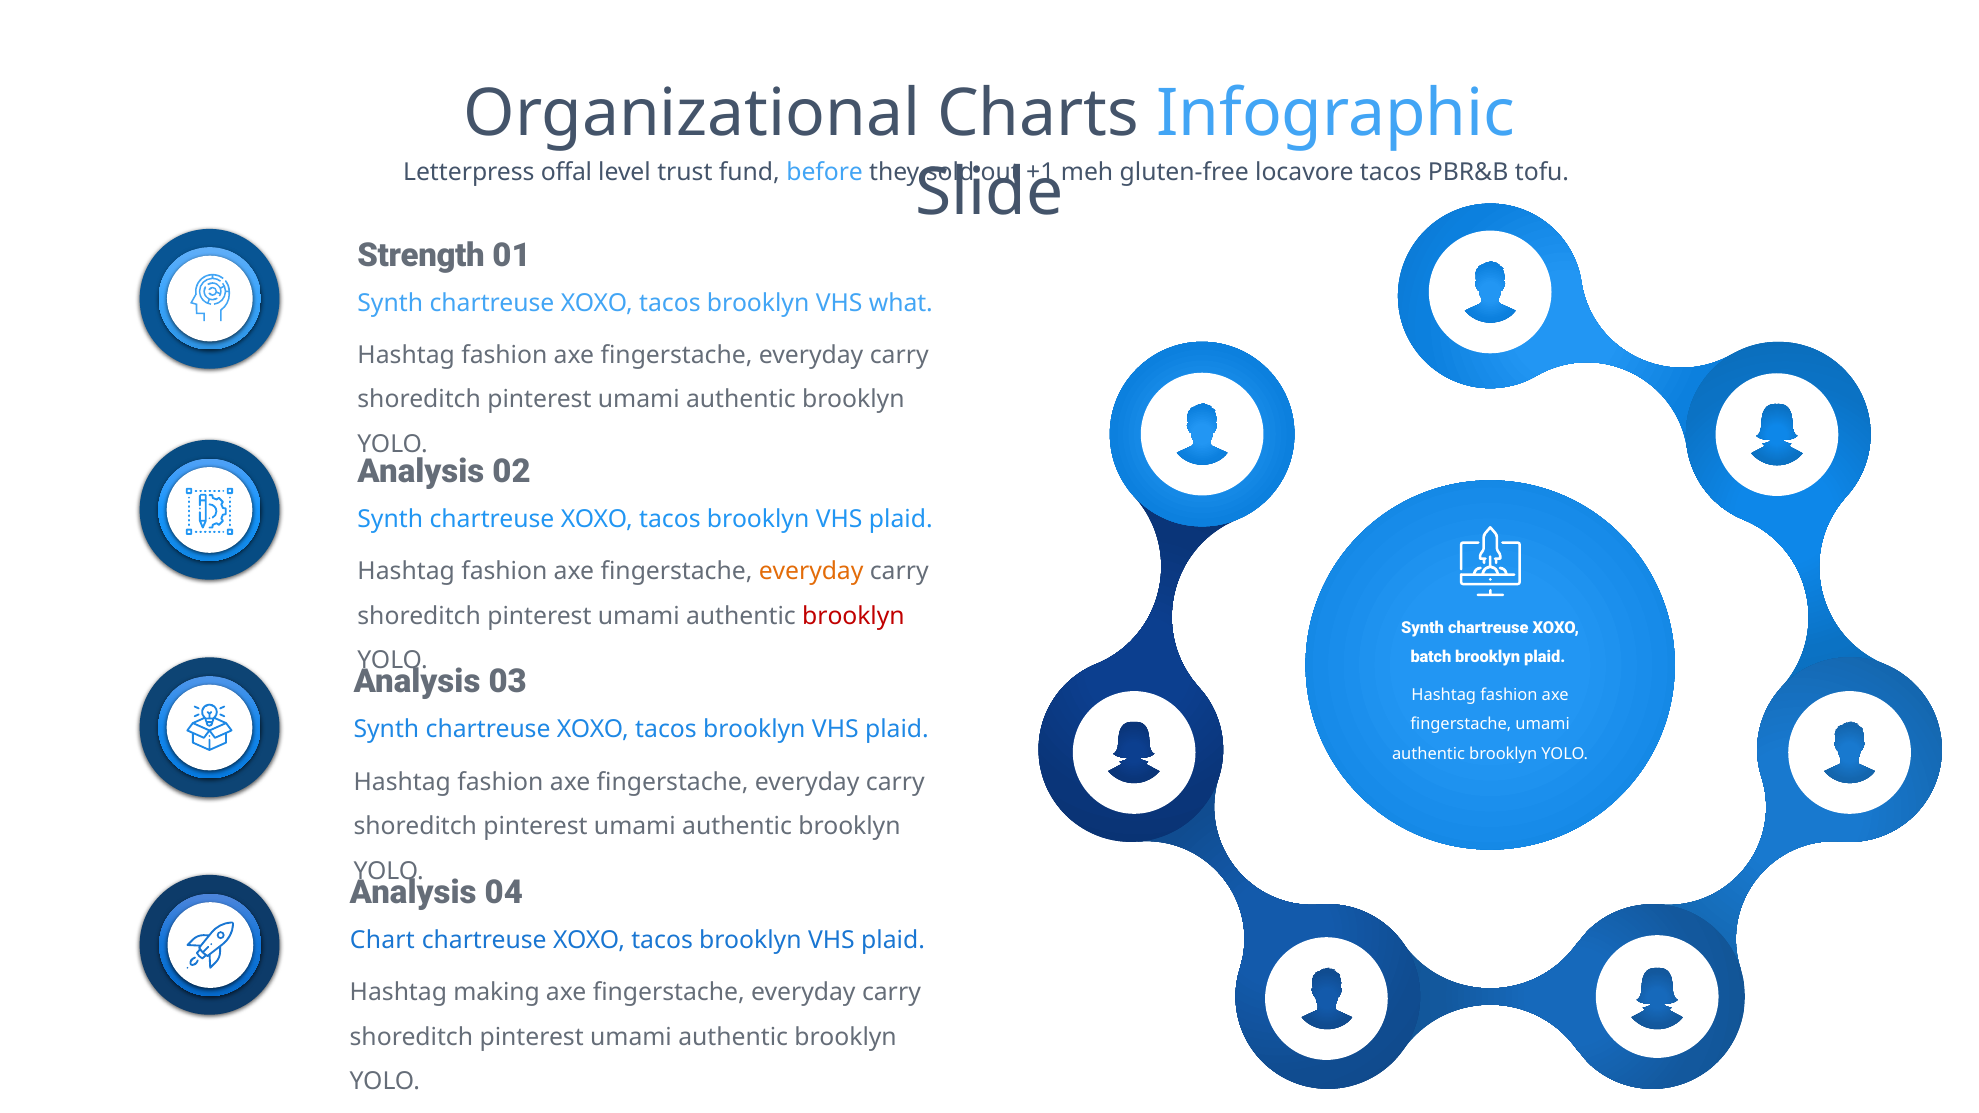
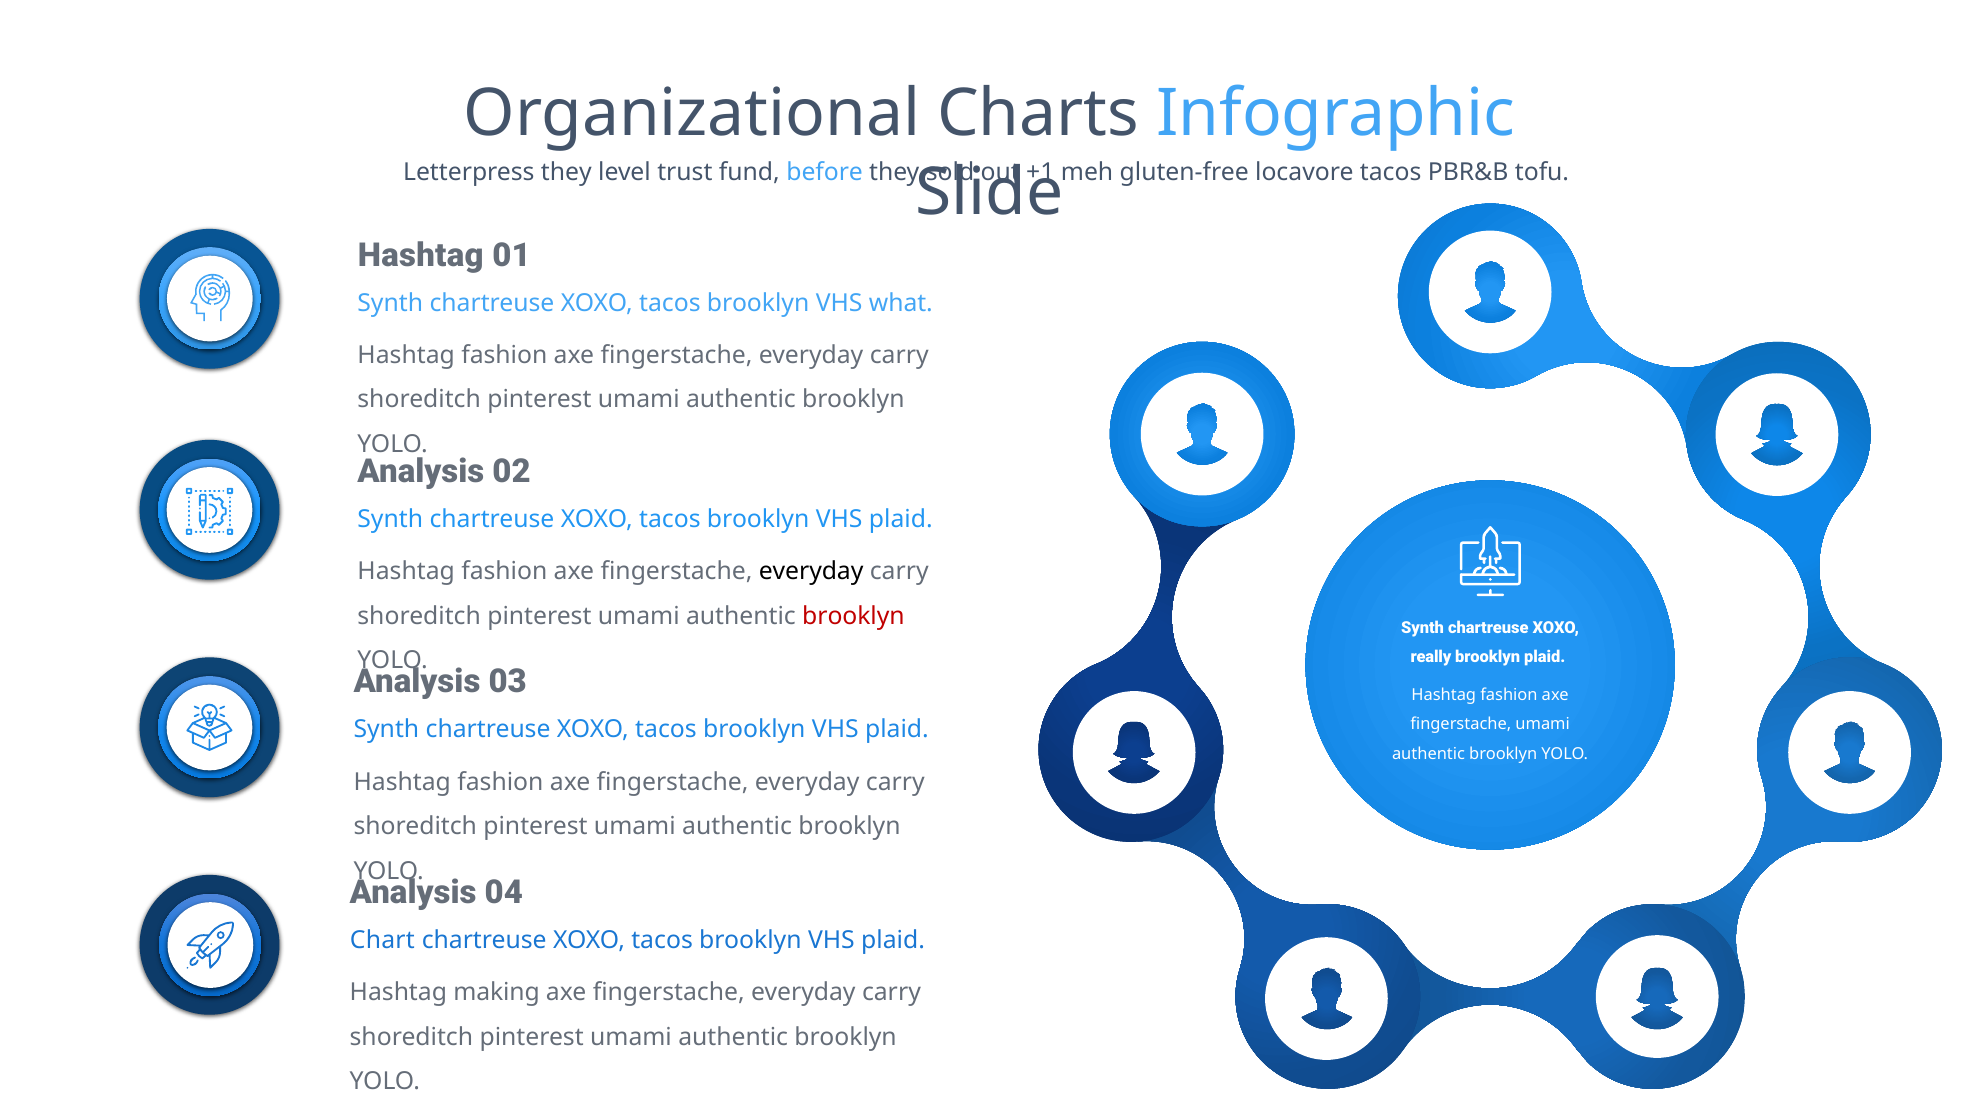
Letterpress offal: offal -> they (566, 173)
Strength: Strength -> Hashtag (421, 255)
everyday colour: orange -> black (811, 572)
batch: batch -> really (1431, 657)
